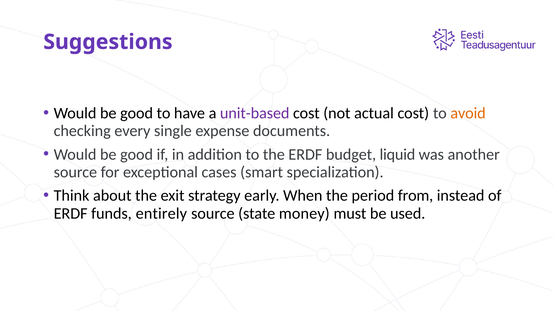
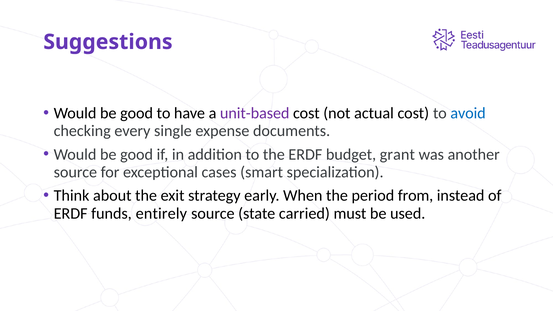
avoid colour: orange -> blue (468, 113)
liquid: liquid -> grant (397, 154)
money: money -> carried (304, 213)
